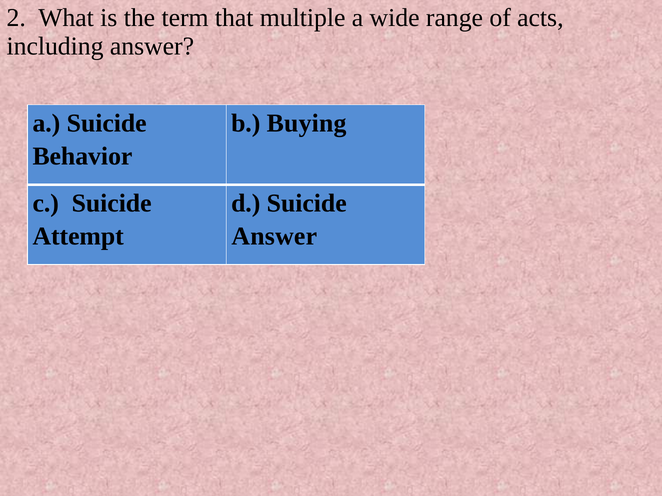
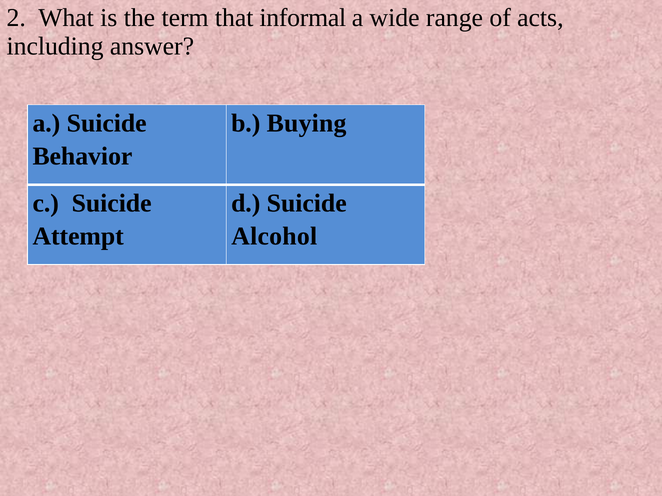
multiple: multiple -> informal (303, 18)
Answer: Answer -> Alcohol (274, 236)
